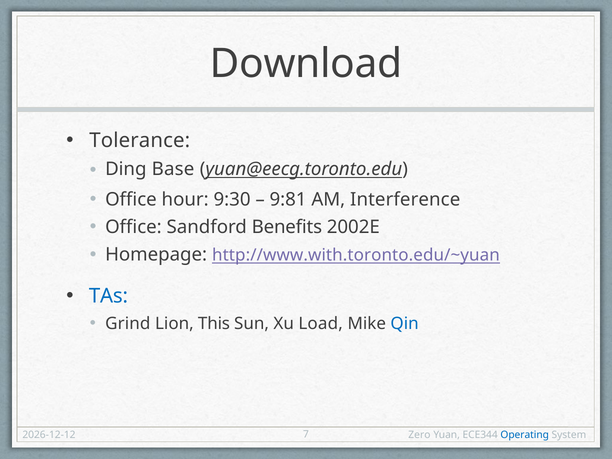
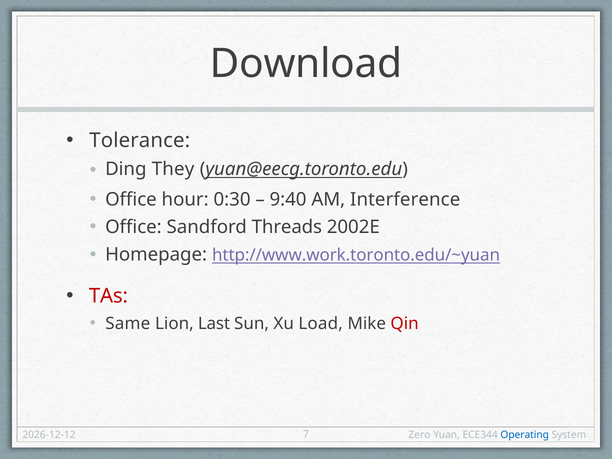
Base: Base -> They (173, 169)
9:30: 9:30 -> 0:30 (232, 200)
9:81: 9:81 -> 9:40 (288, 200)
Benefits: Benefits -> Threads (287, 227)
http://www.with.toronto.edu/~yuan: http://www.with.toronto.edu/~yuan -> http://www.work.toronto.edu/~yuan (356, 255)
TAs colour: blue -> red (108, 296)
Grind: Grind -> Same (128, 323)
This: This -> Last (214, 323)
Qin colour: blue -> red (405, 323)
